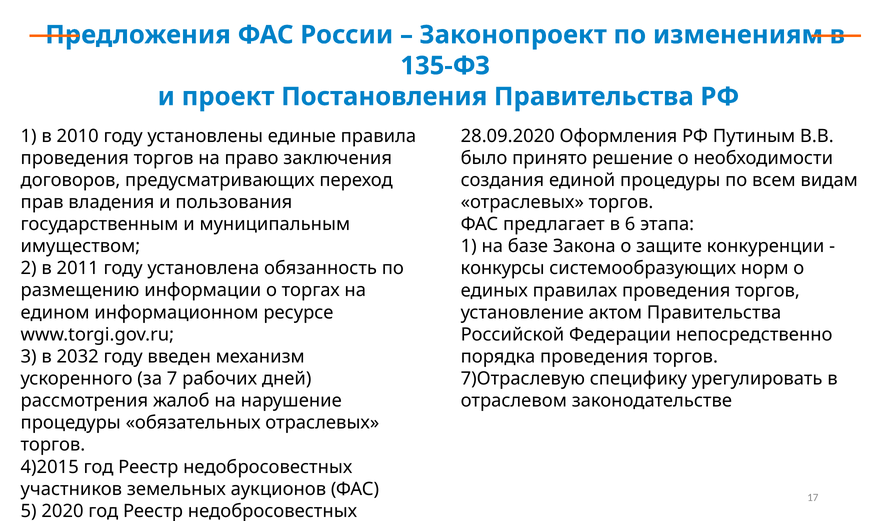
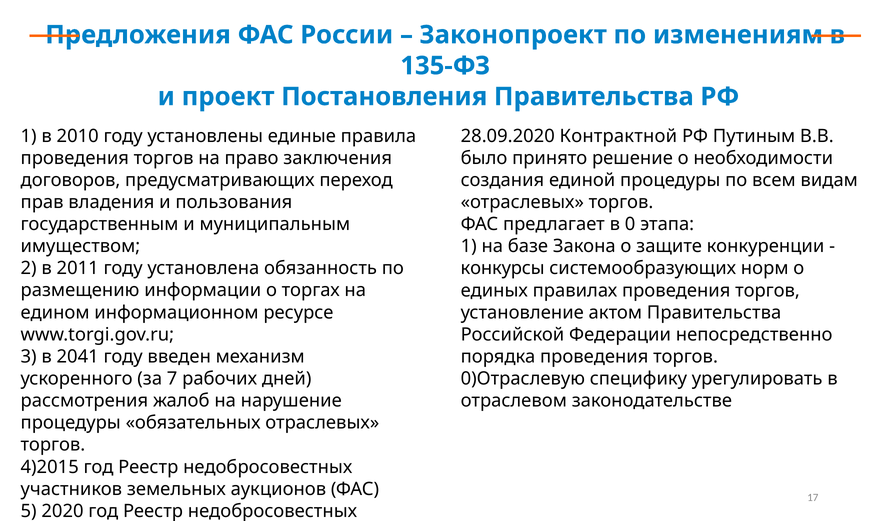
Оформления: Оформления -> Контрактной (618, 136)
6: 6 -> 0 (630, 224)
2032: 2032 -> 2041 (78, 357)
7)Отраслевую: 7)Отраслевую -> 0)Отраслевую (523, 379)
